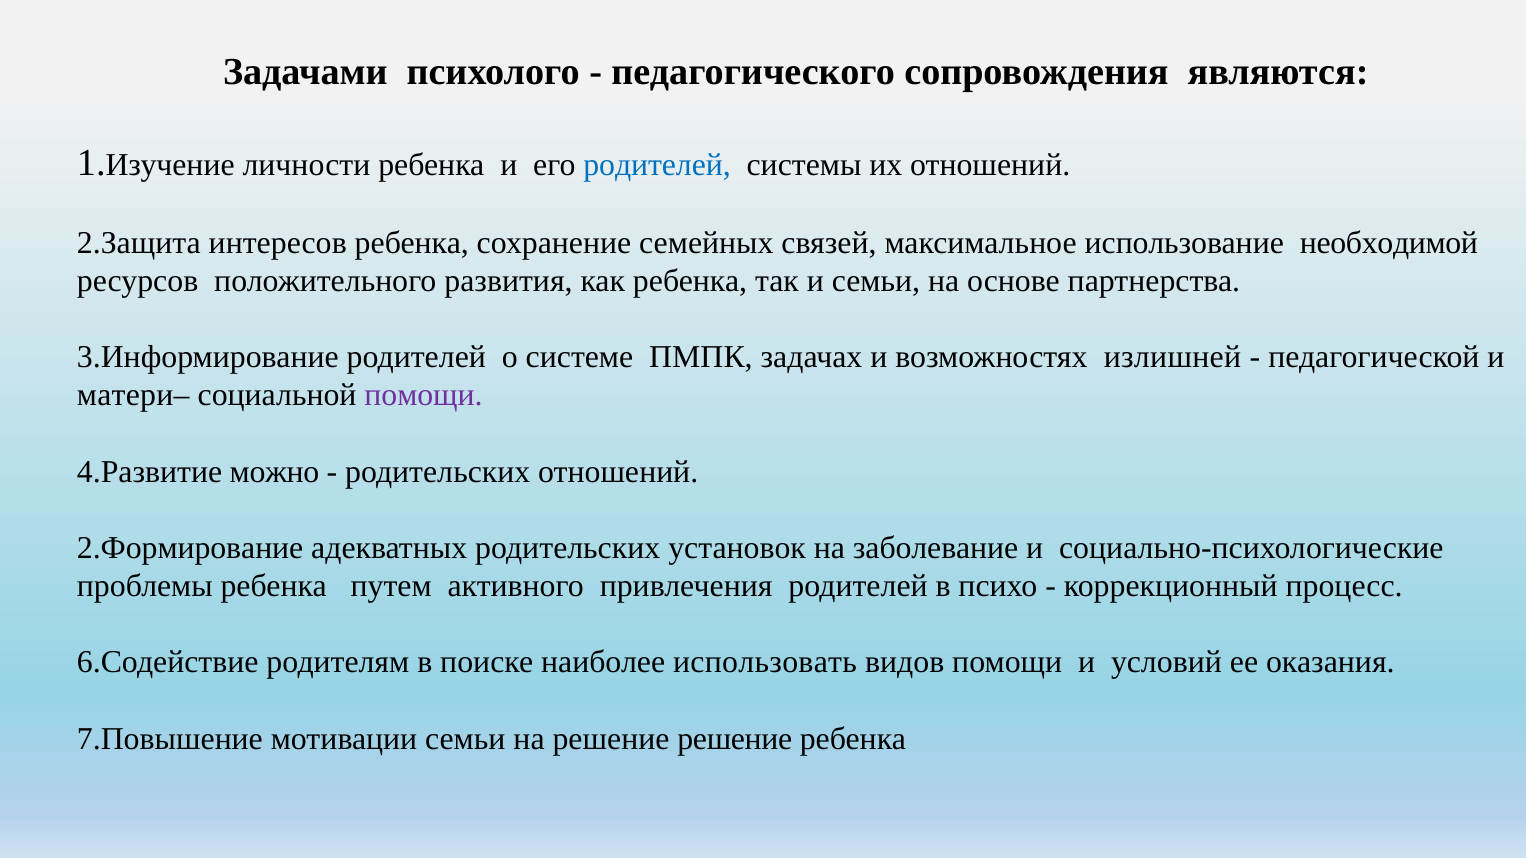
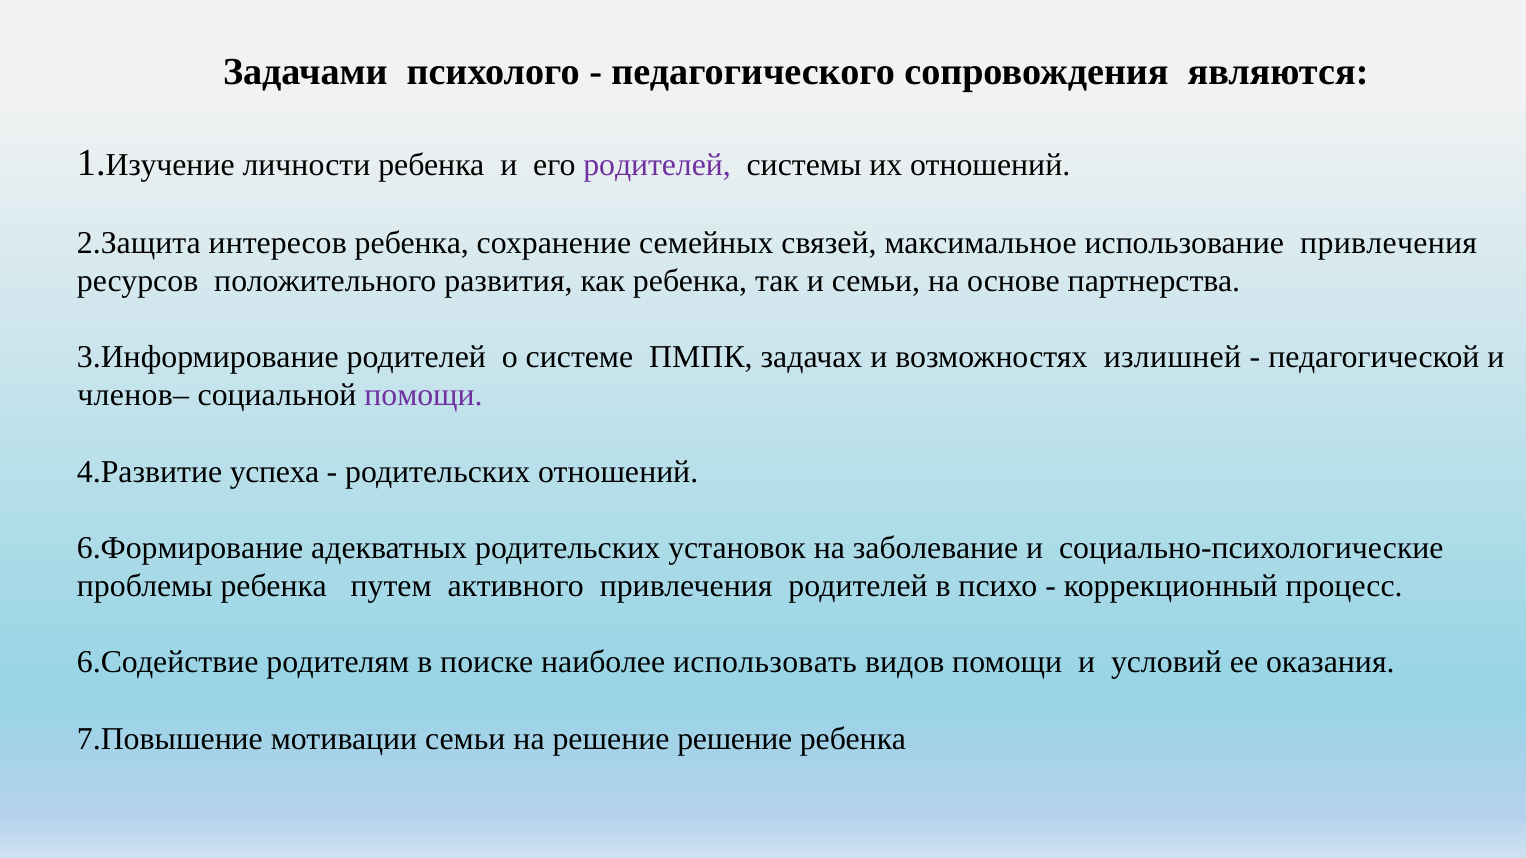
родителей colour: blue -> purple (657, 165)
использование необходимой: необходимой -> привлечения (1389, 243)
матери–: матери– -> членов– (133, 396)
можно: можно -> успеха (275, 472)
2.Формирование: 2.Формирование -> 6.Формирование (190, 548)
